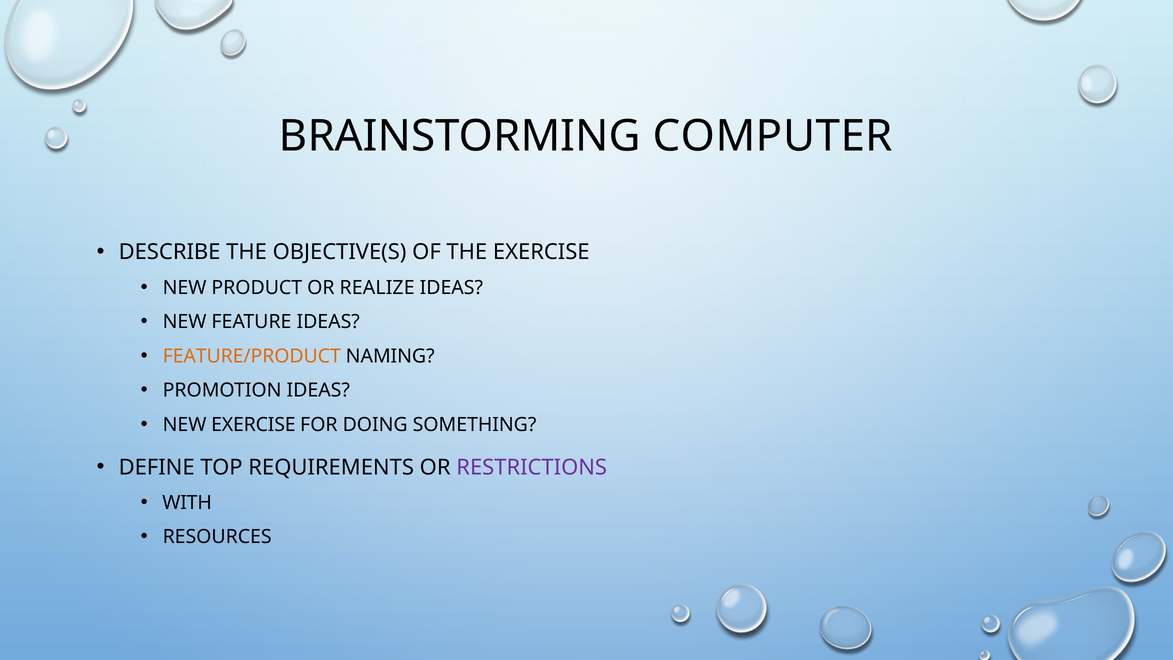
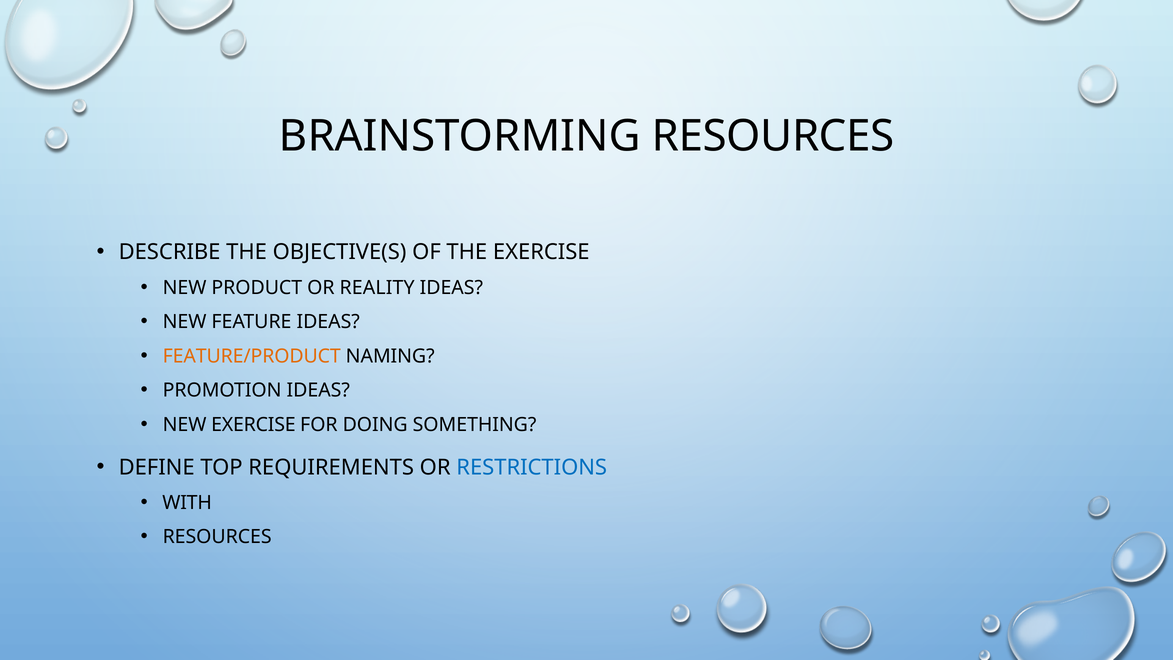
BRAINSTORMING COMPUTER: COMPUTER -> RESOURCES (773, 136)
REALIZE: REALIZE -> REALITY (377, 288)
RESTRICTIONS colour: purple -> blue (532, 467)
